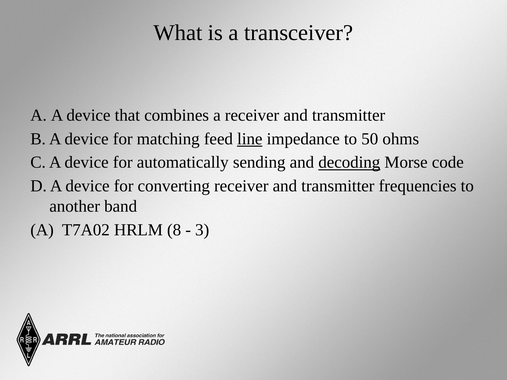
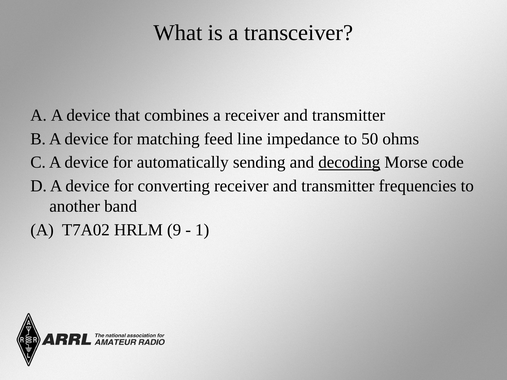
line underline: present -> none (250, 139)
8: 8 -> 9 (174, 230)
3: 3 -> 1 (202, 230)
